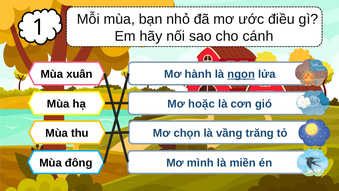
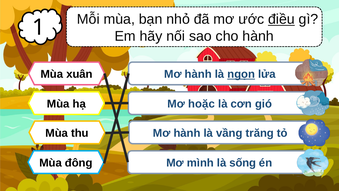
điều underline: none -> present (281, 19)
cho cánh: cánh -> hành (258, 36)
chọn: chọn -> hành (187, 133)
miền: miền -> sống (243, 163)
